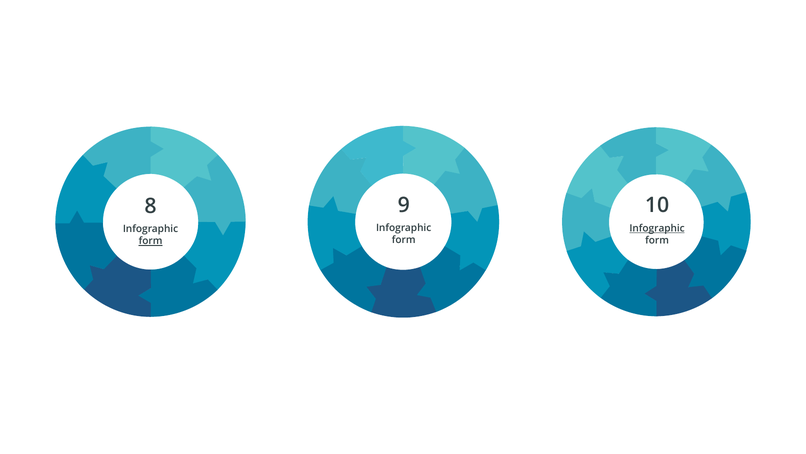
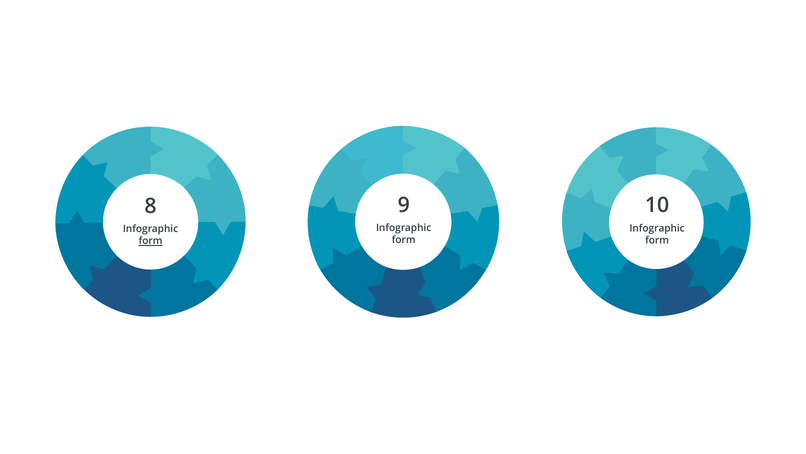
Infographic underline: present -> none (657, 228)
